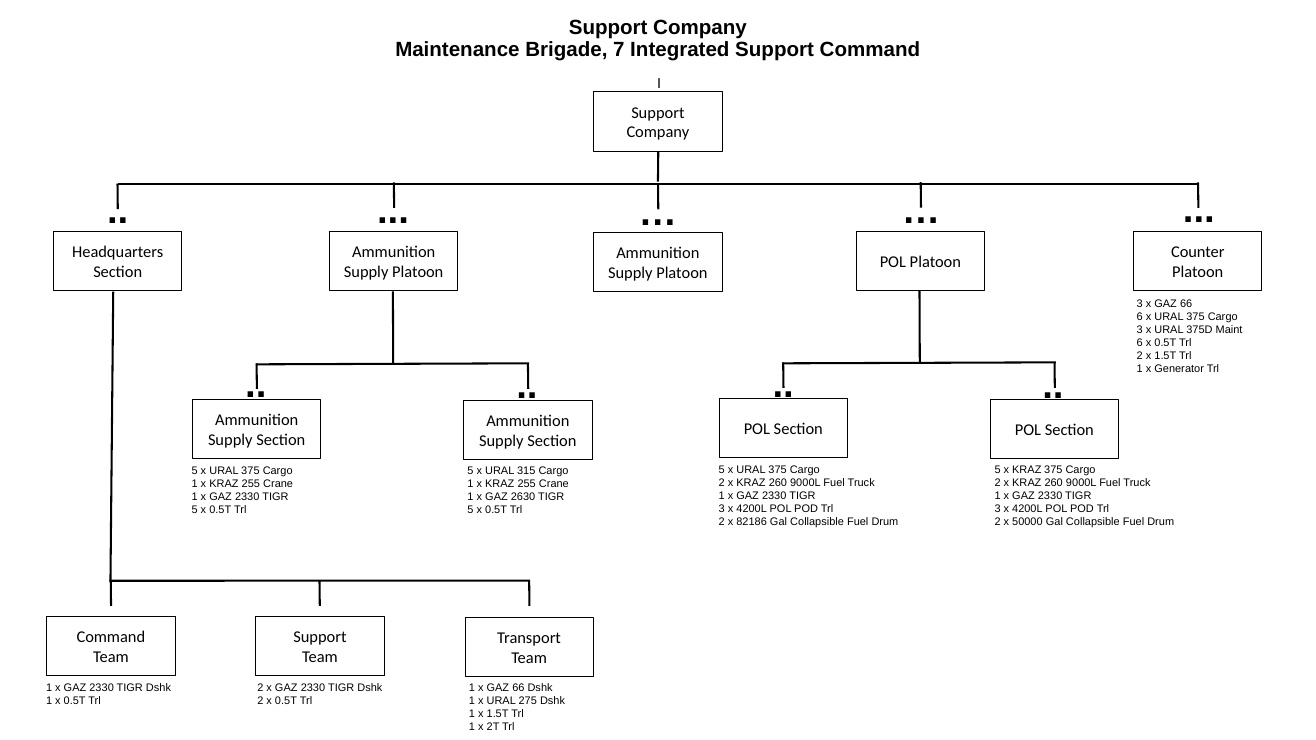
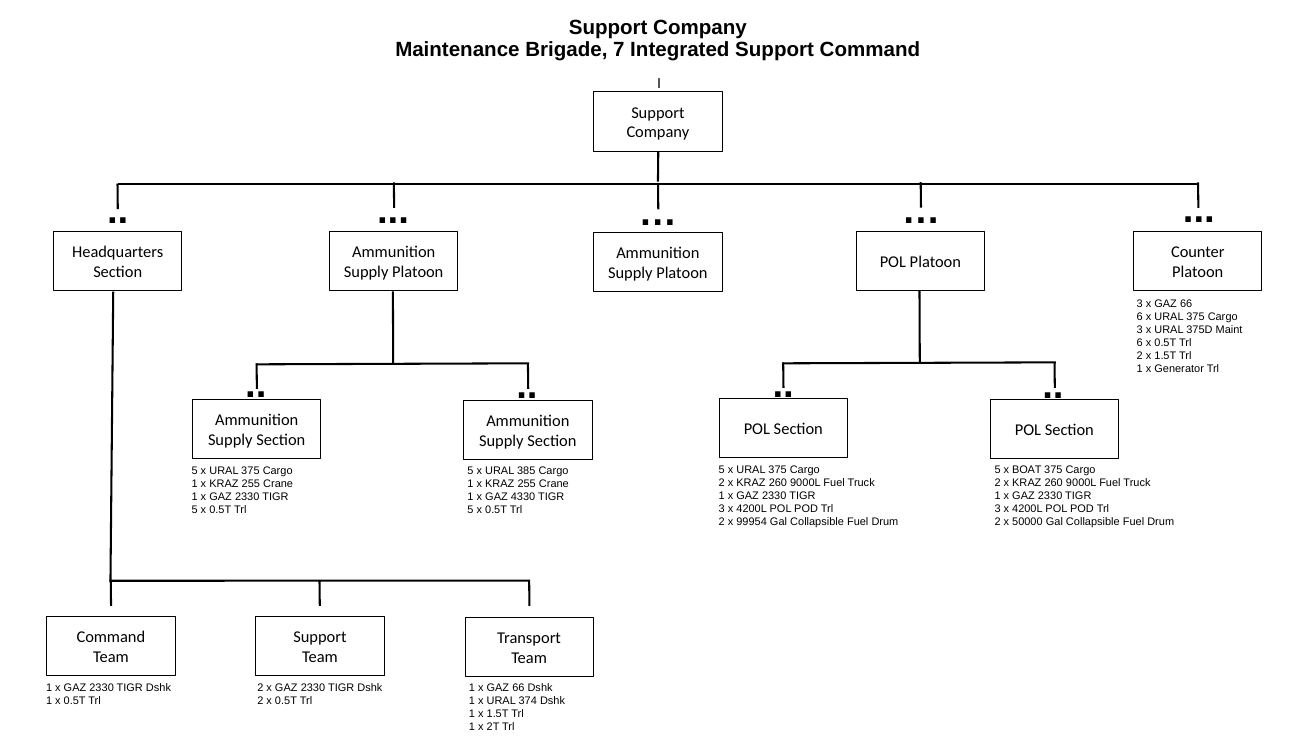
5 x KRAZ: KRAZ -> BOAT (1027, 470)
315: 315 -> 385 (526, 471)
2630: 2630 -> 4330 (523, 497)
82186: 82186 -> 99954 (752, 522)
275: 275 -> 374 (528, 701)
